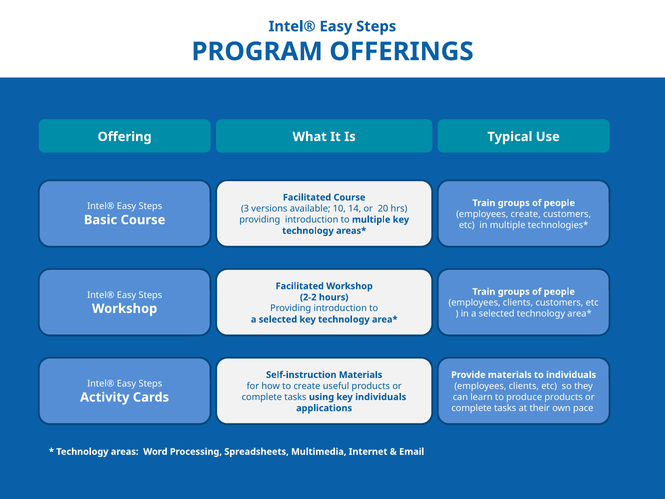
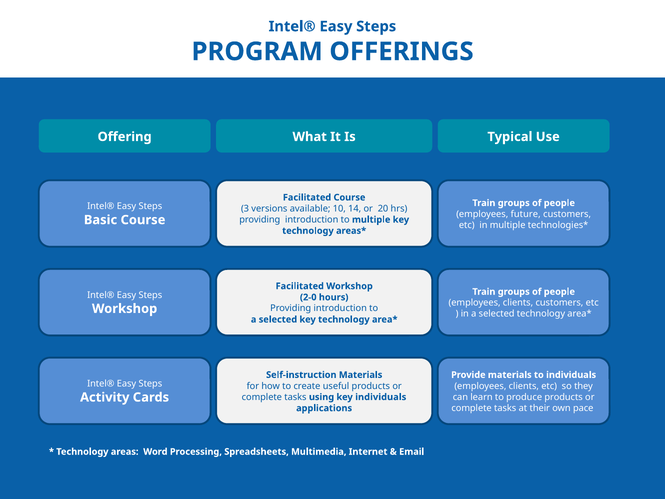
employees create: create -> future (526, 214)
2-2: 2-2 -> 2-0 (308, 297)
